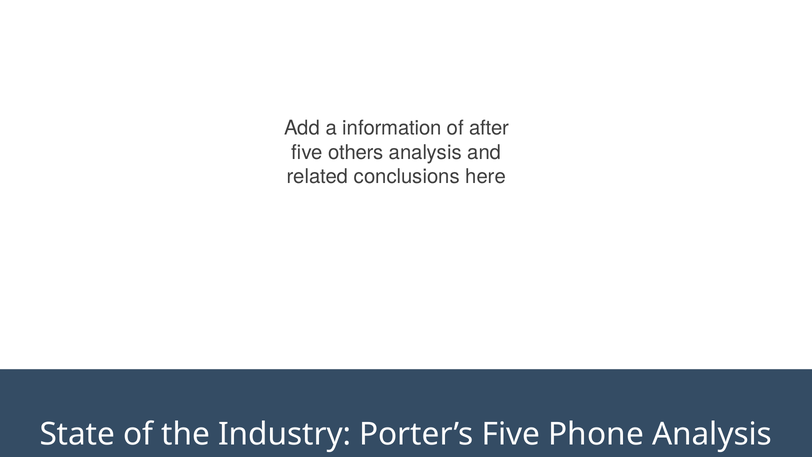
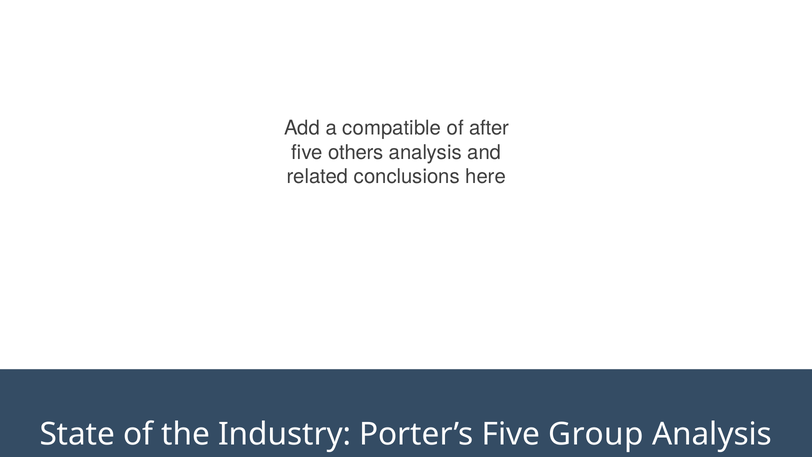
information: information -> compatible (392, 128)
Phone: Phone -> Group (596, 434)
